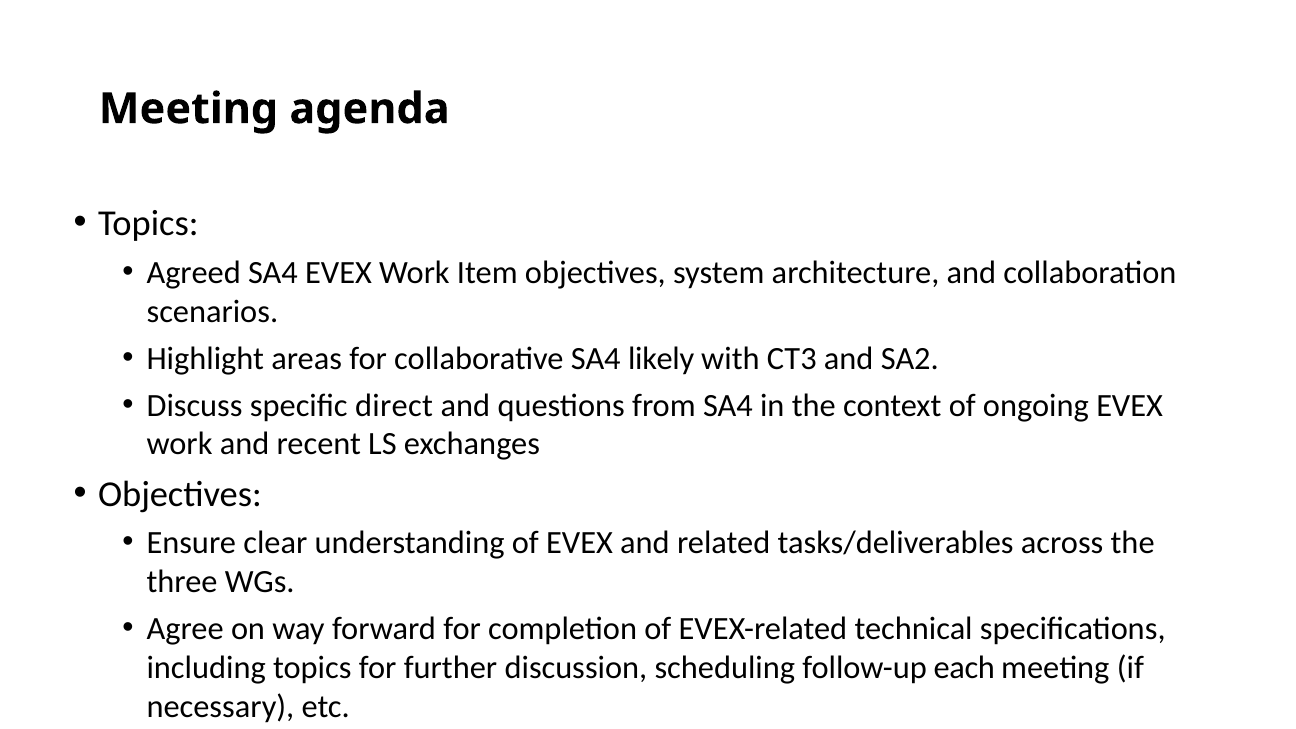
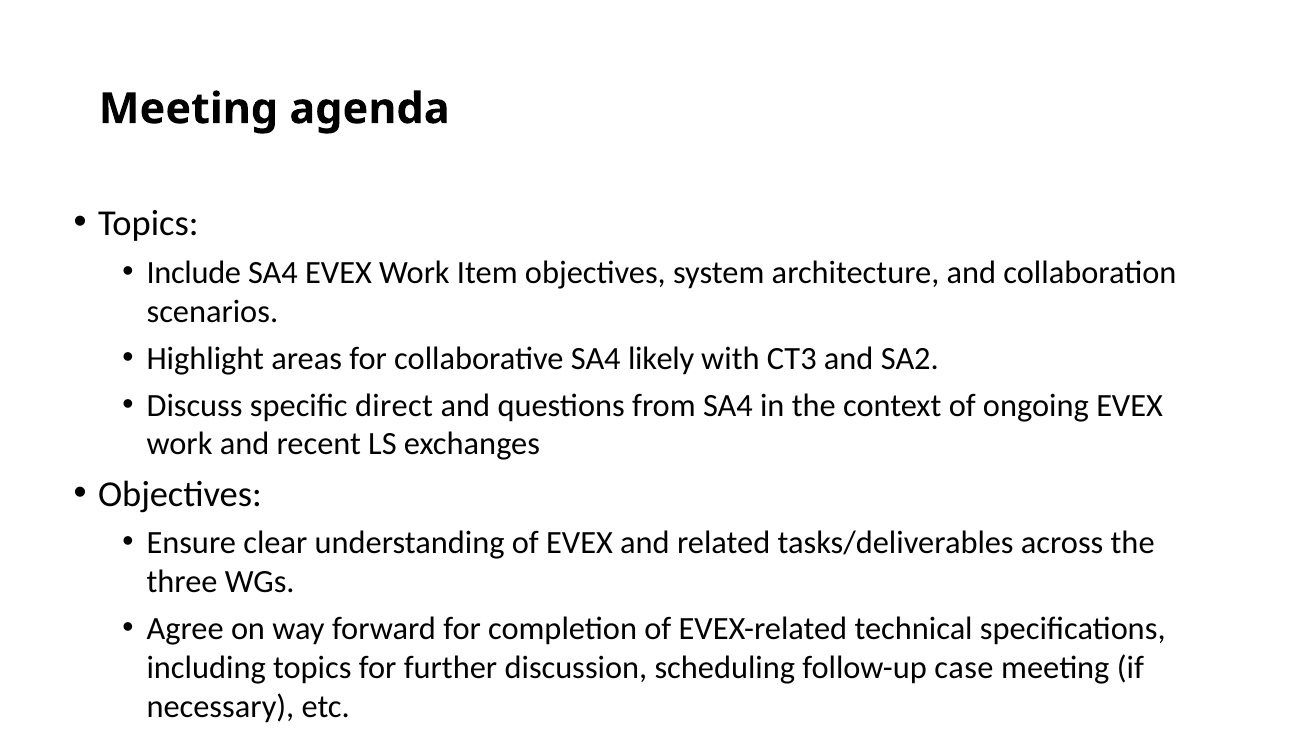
Agreed: Agreed -> Include (194, 273)
each: each -> case (964, 668)
